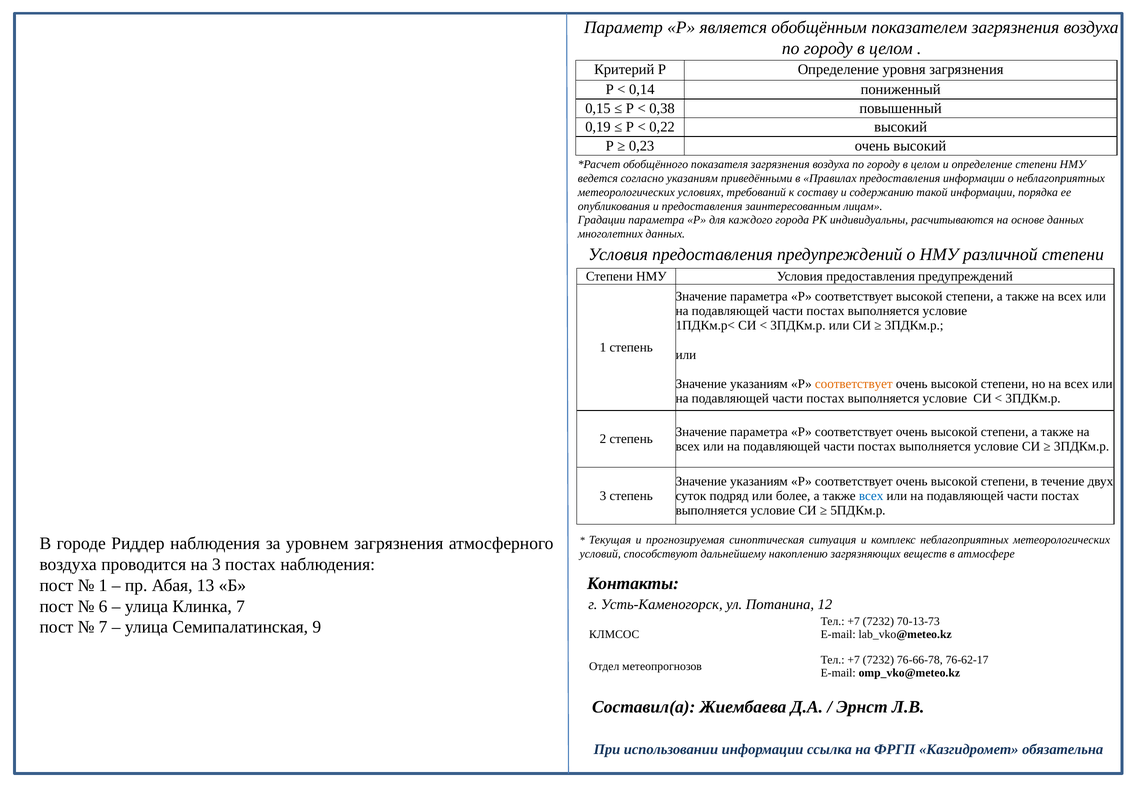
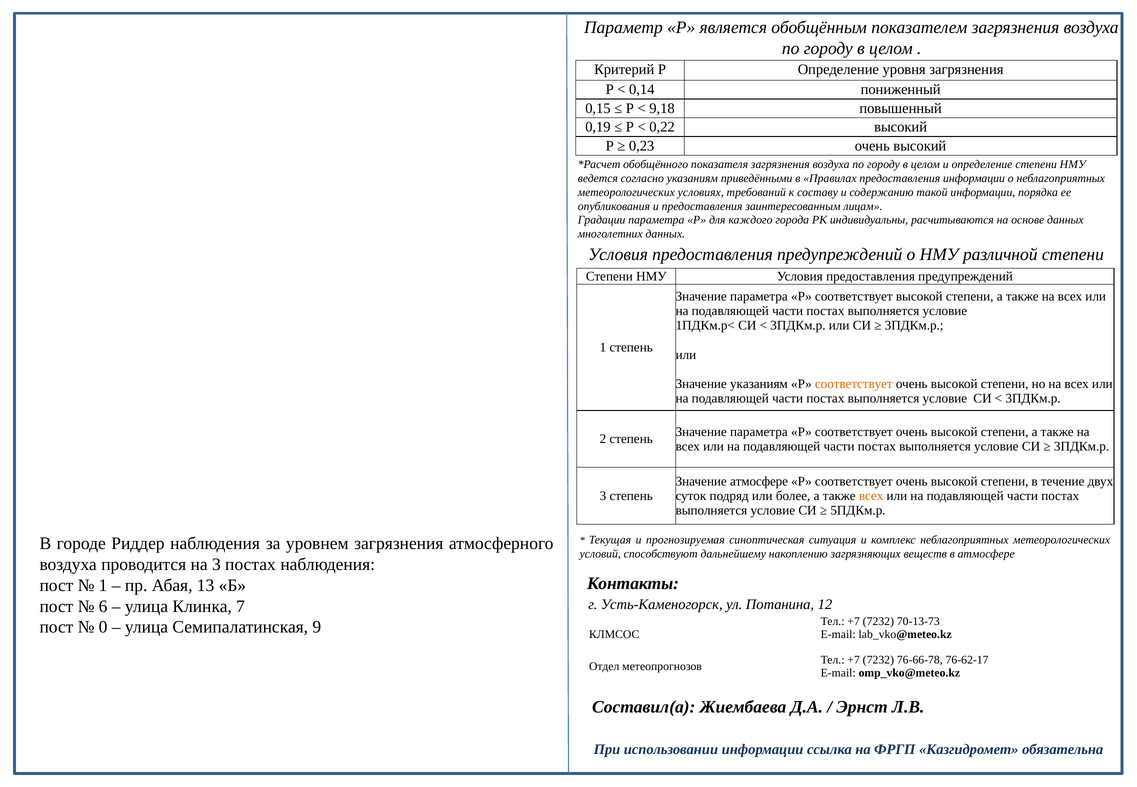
0,38: 0,38 -> 9,18 (662, 108)
указаниям: указаниям -> атмосфере (759, 481)
всех colour: blue -> orange (871, 496)
7: 7 -> 0 (103, 627)
